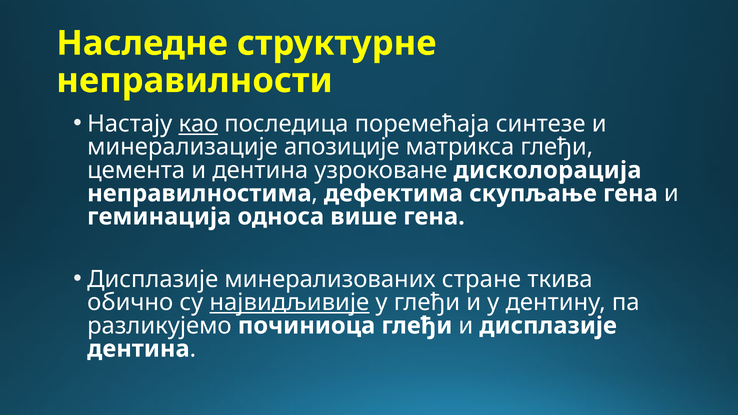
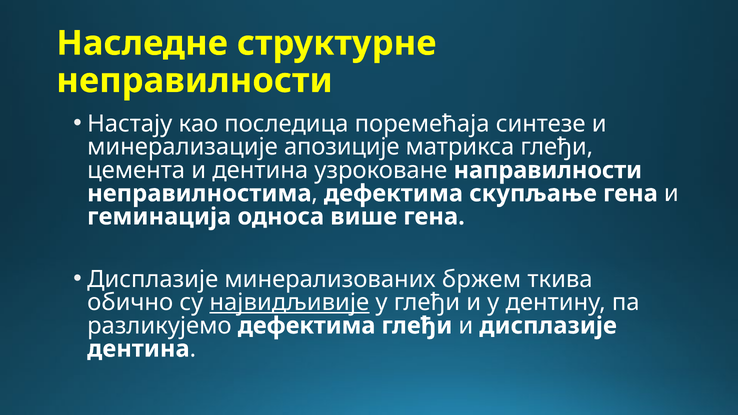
као underline: present -> none (198, 124)
дисколорација: дисколорација -> направилности (548, 170)
стране: стране -> бржем (481, 279)
разликујемо починиоца: починиоца -> дефектима (307, 326)
